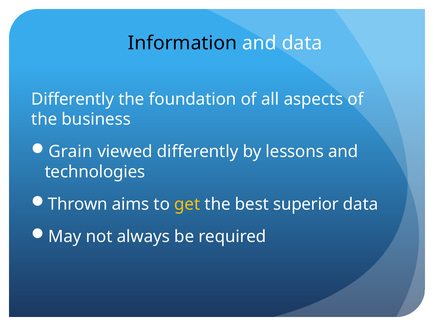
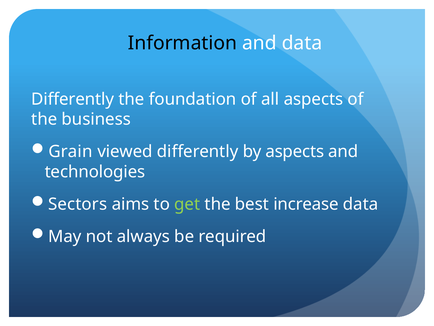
by lessons: lessons -> aspects (295, 151)
Thrown: Thrown -> Sectors (78, 204)
get colour: yellow -> light green (187, 204)
superior: superior -> increase (306, 204)
